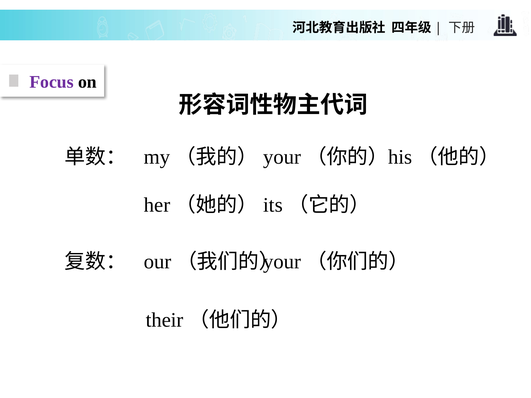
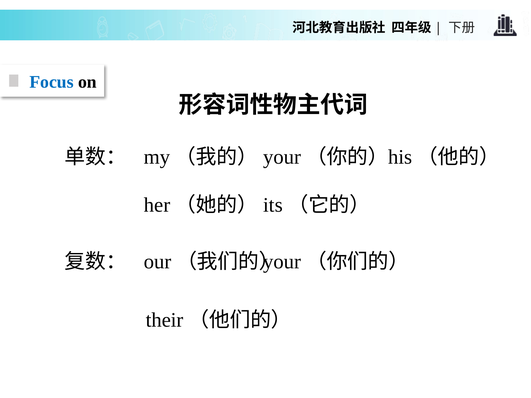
Focus colour: purple -> blue (52, 82)
